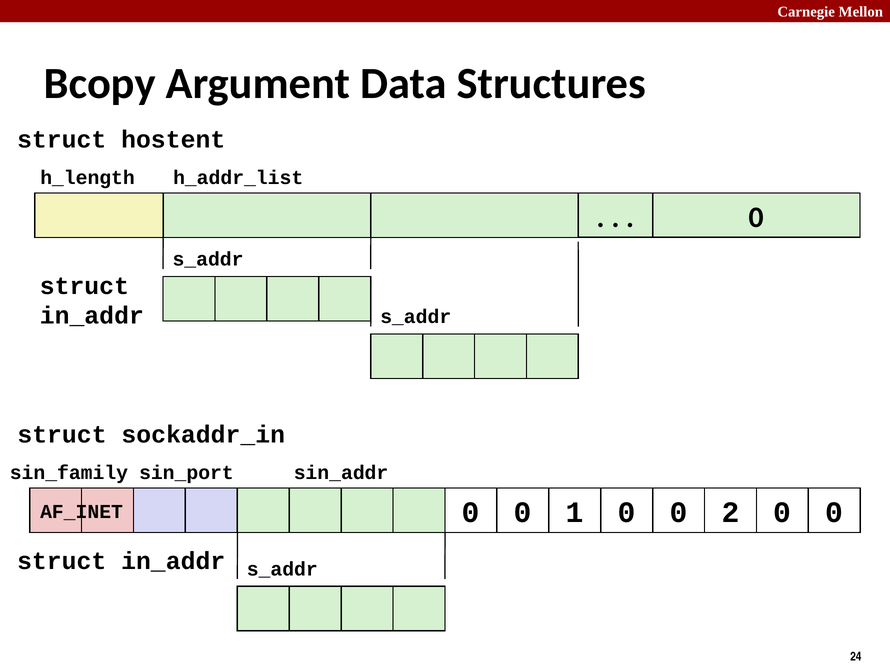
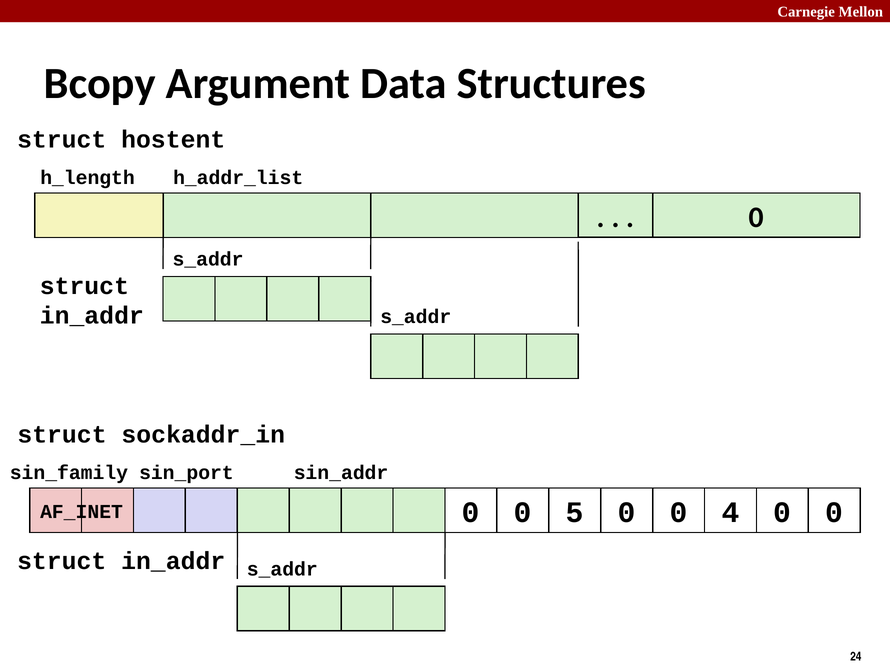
1: 1 -> 5 (575, 512)
2: 2 -> 4 (730, 512)
